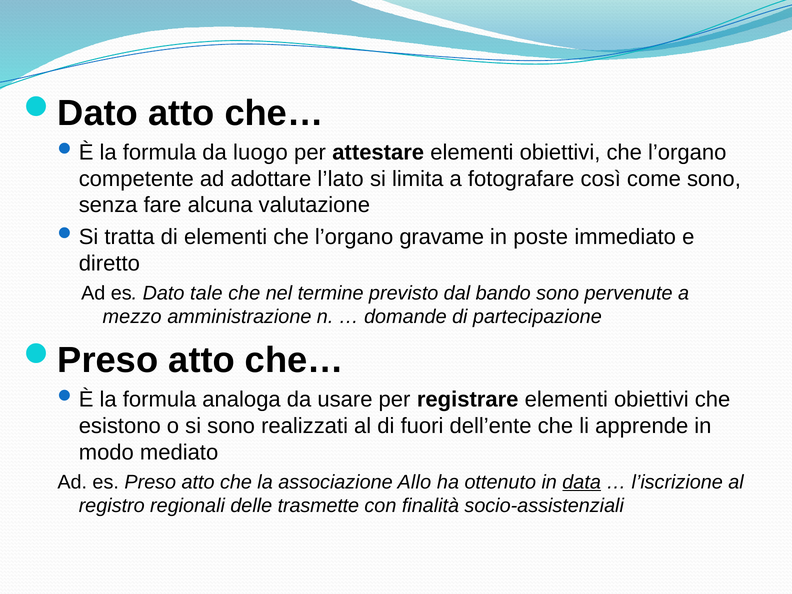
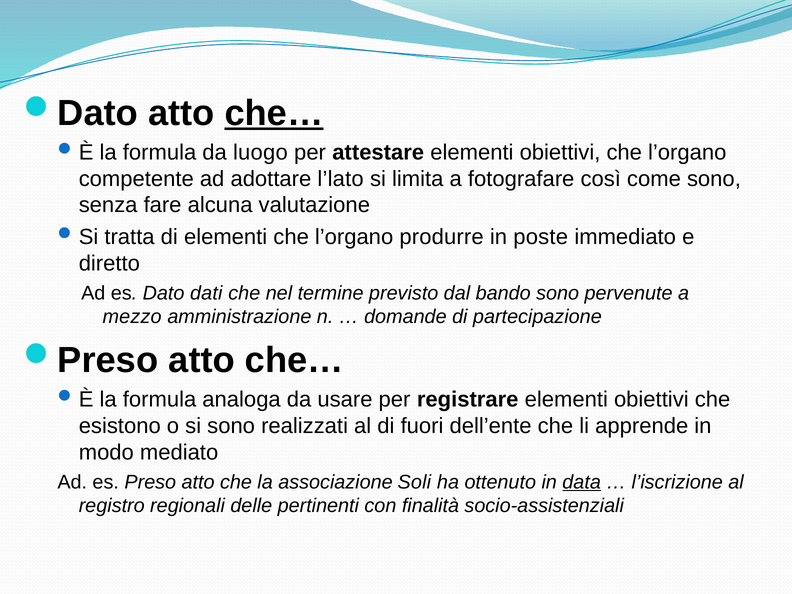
che… underline: none -> present (274, 113)
gravame: gravame -> produrre (442, 237)
tale: tale -> dati (206, 293)
Allo: Allo -> Soli (414, 482)
trasmette: trasmette -> pertinenti (318, 506)
